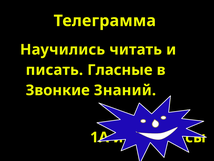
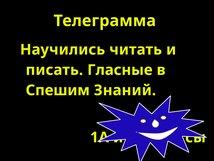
Звонкие: Звонкие -> Спешим (58, 90)
